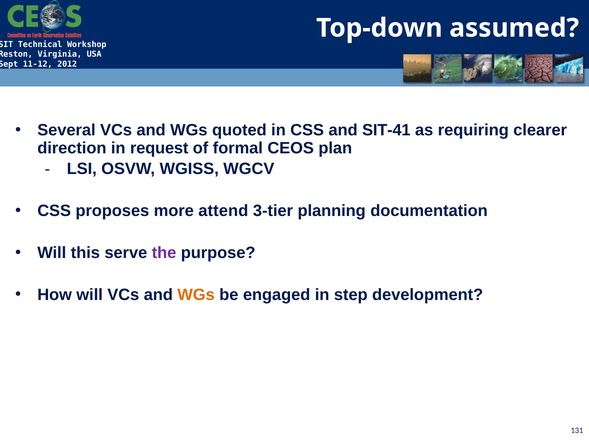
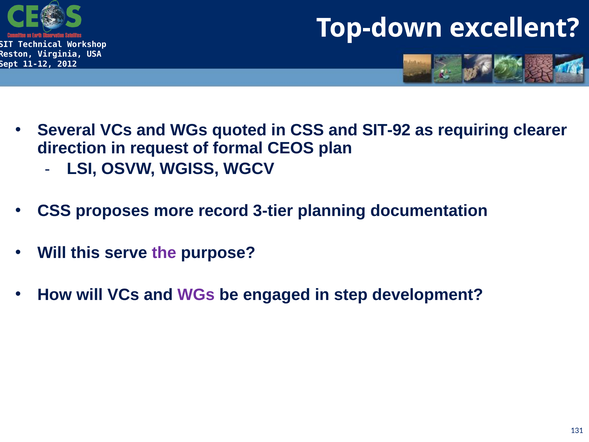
assumed: assumed -> excellent (514, 28)
SIT-41: SIT-41 -> SIT-92 (386, 130)
attend: attend -> record (223, 211)
WGs colour: orange -> purple (196, 294)
